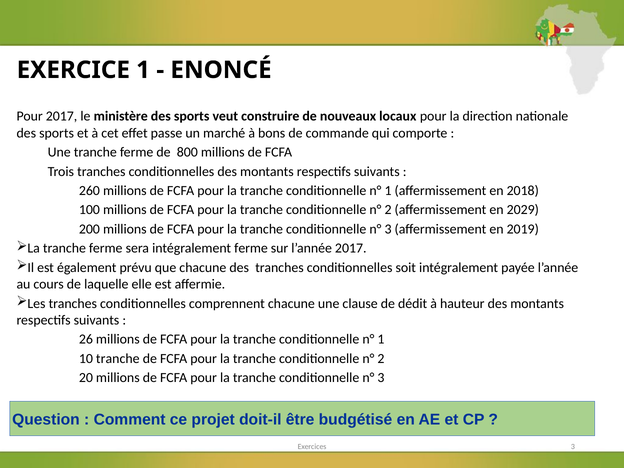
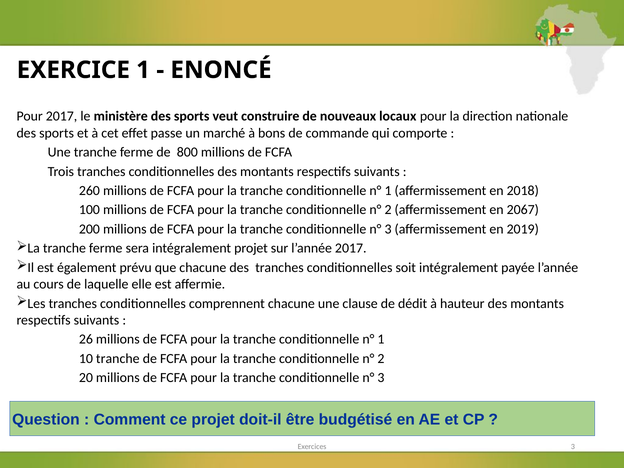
2029: 2029 -> 2067 (523, 210)
intégralement ferme: ferme -> projet (251, 248)
